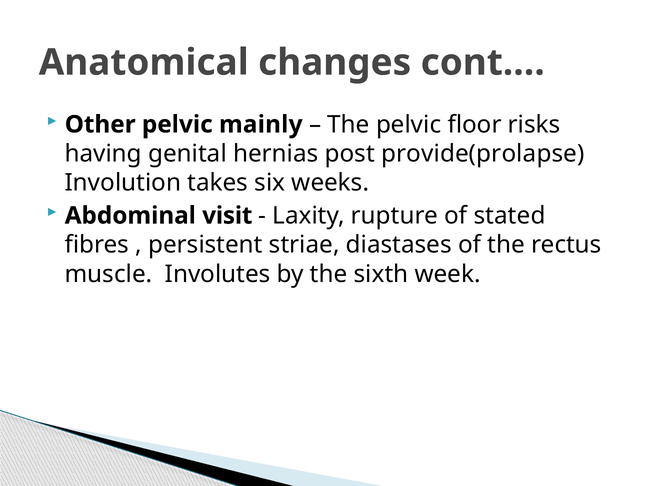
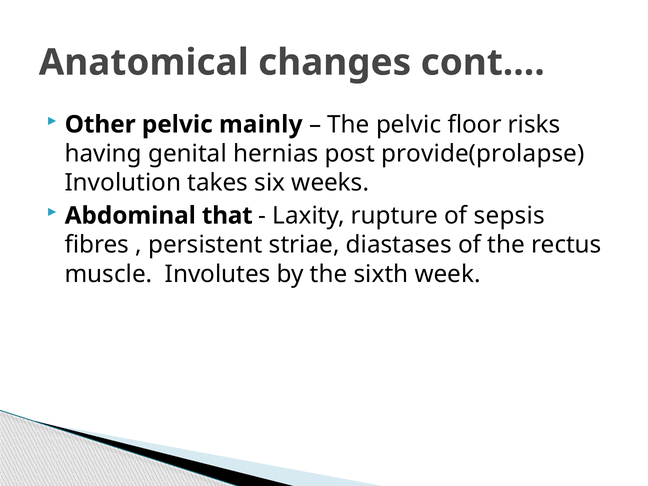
visit: visit -> that (227, 216)
stated: stated -> sepsis (509, 216)
